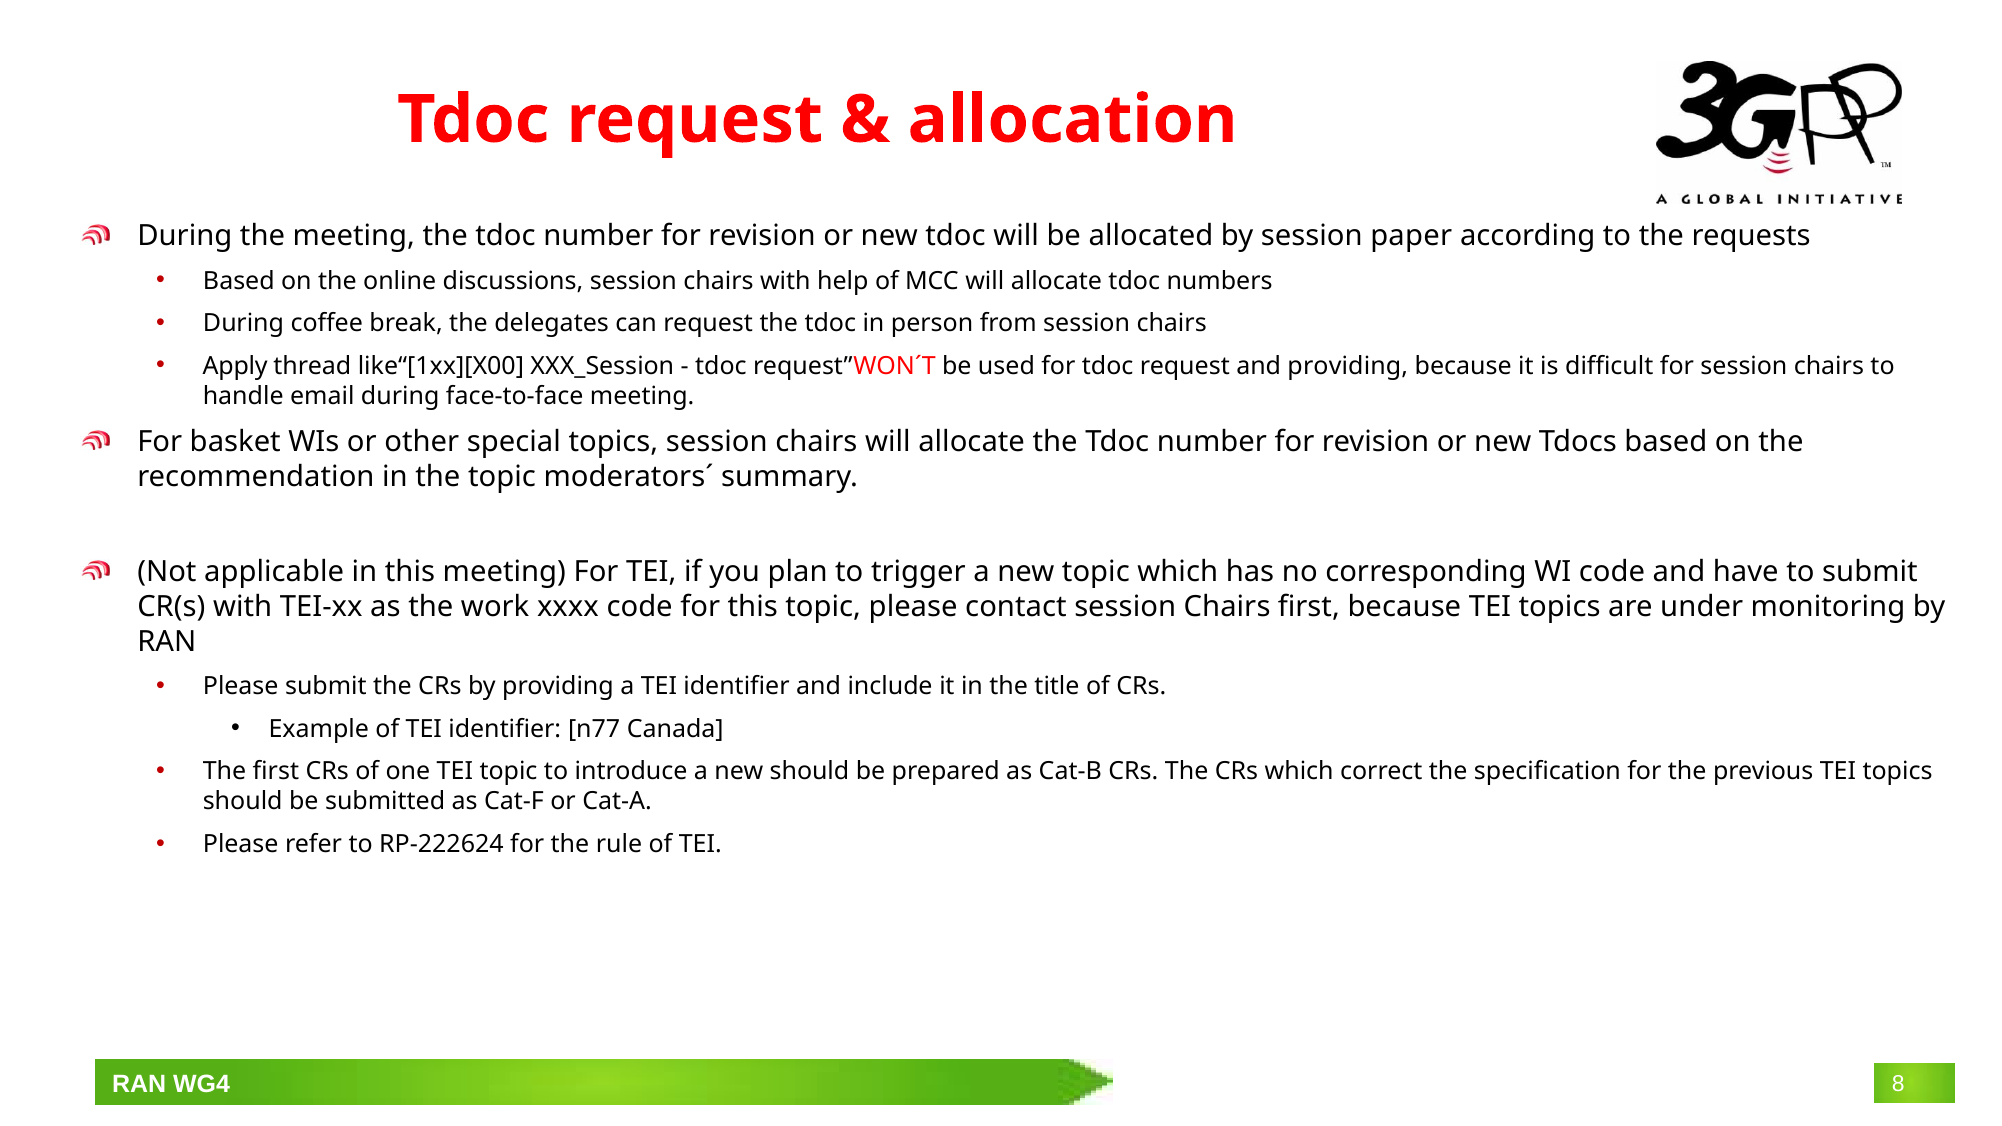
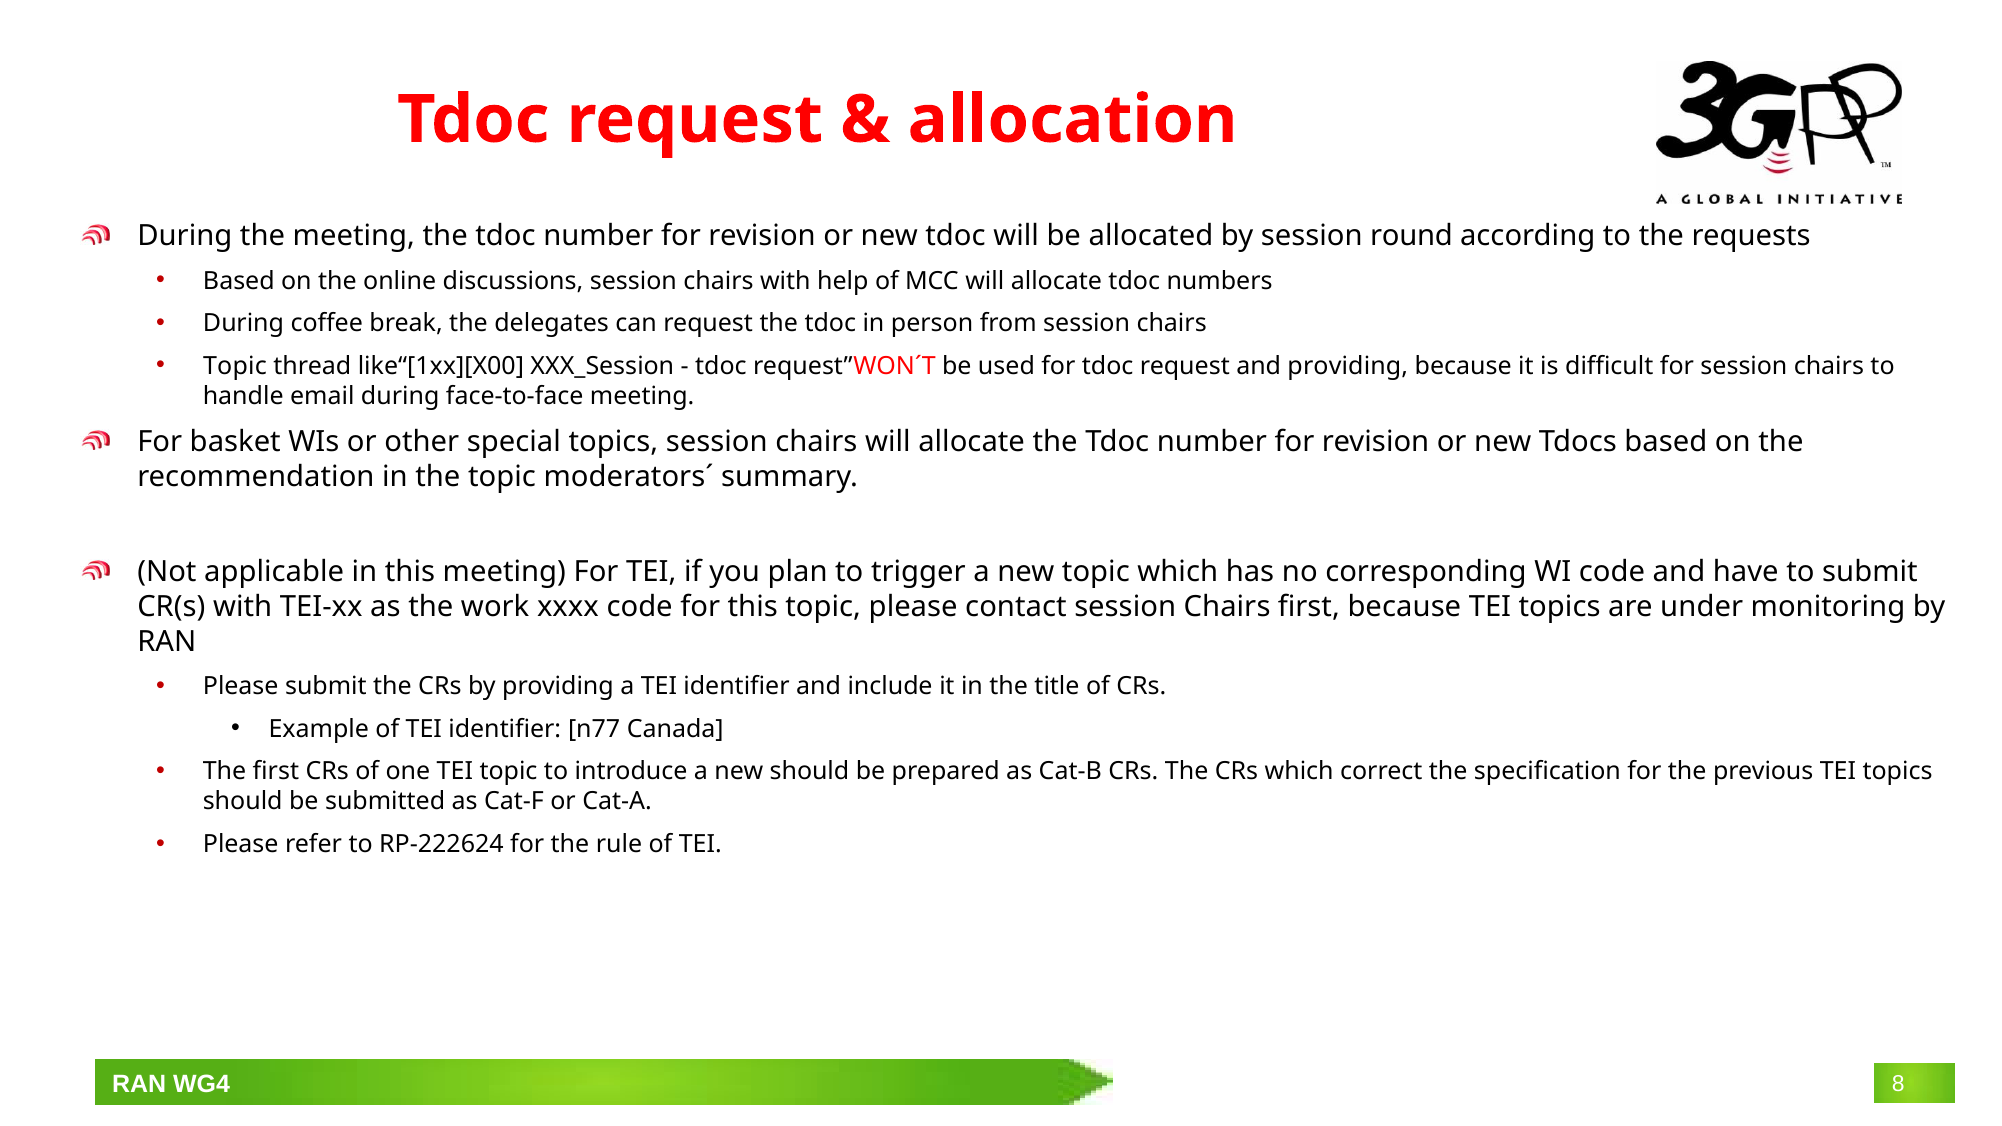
paper: paper -> round (1411, 236)
Apply: Apply -> Topic (235, 366)
